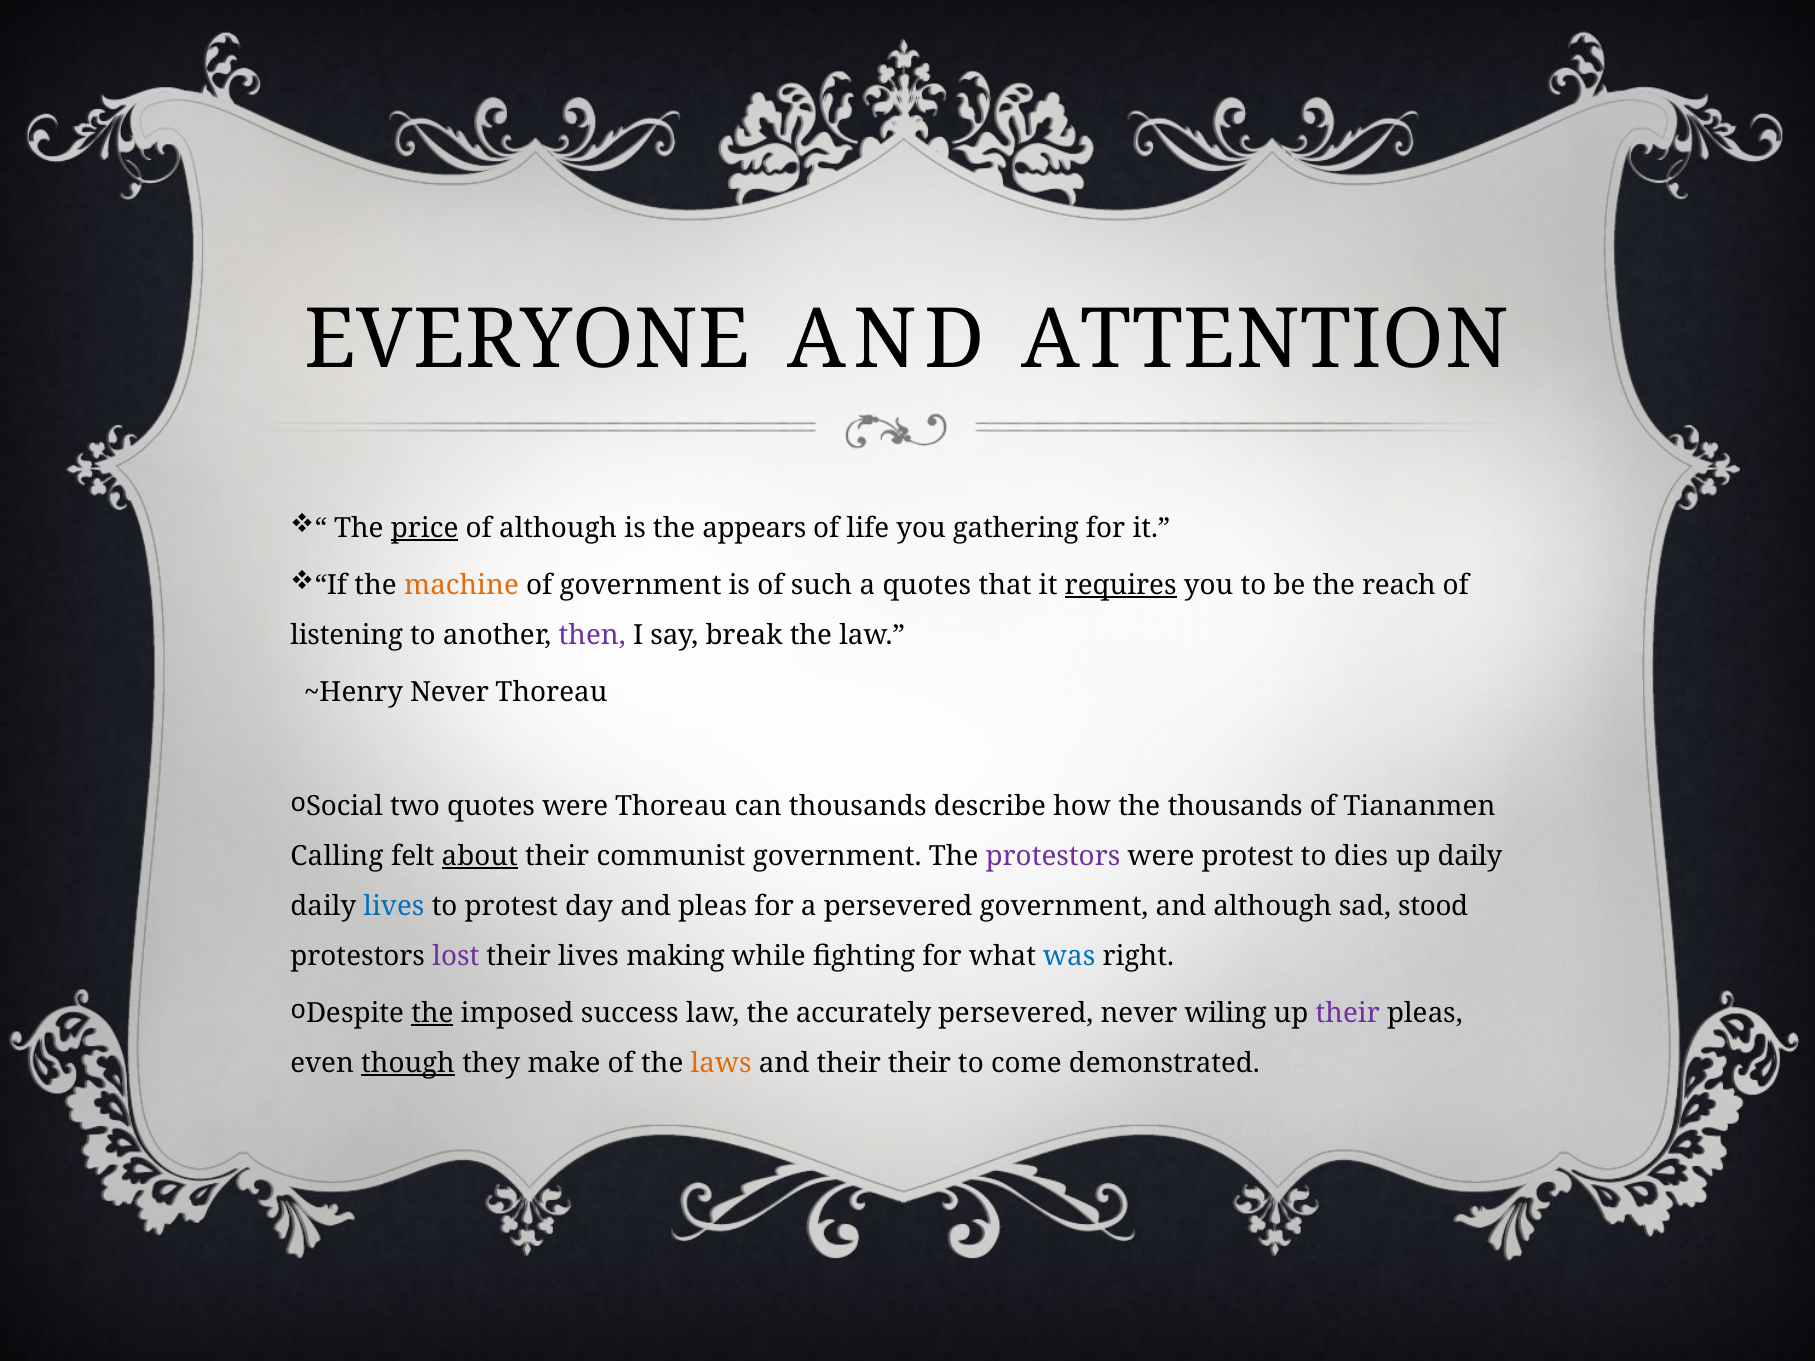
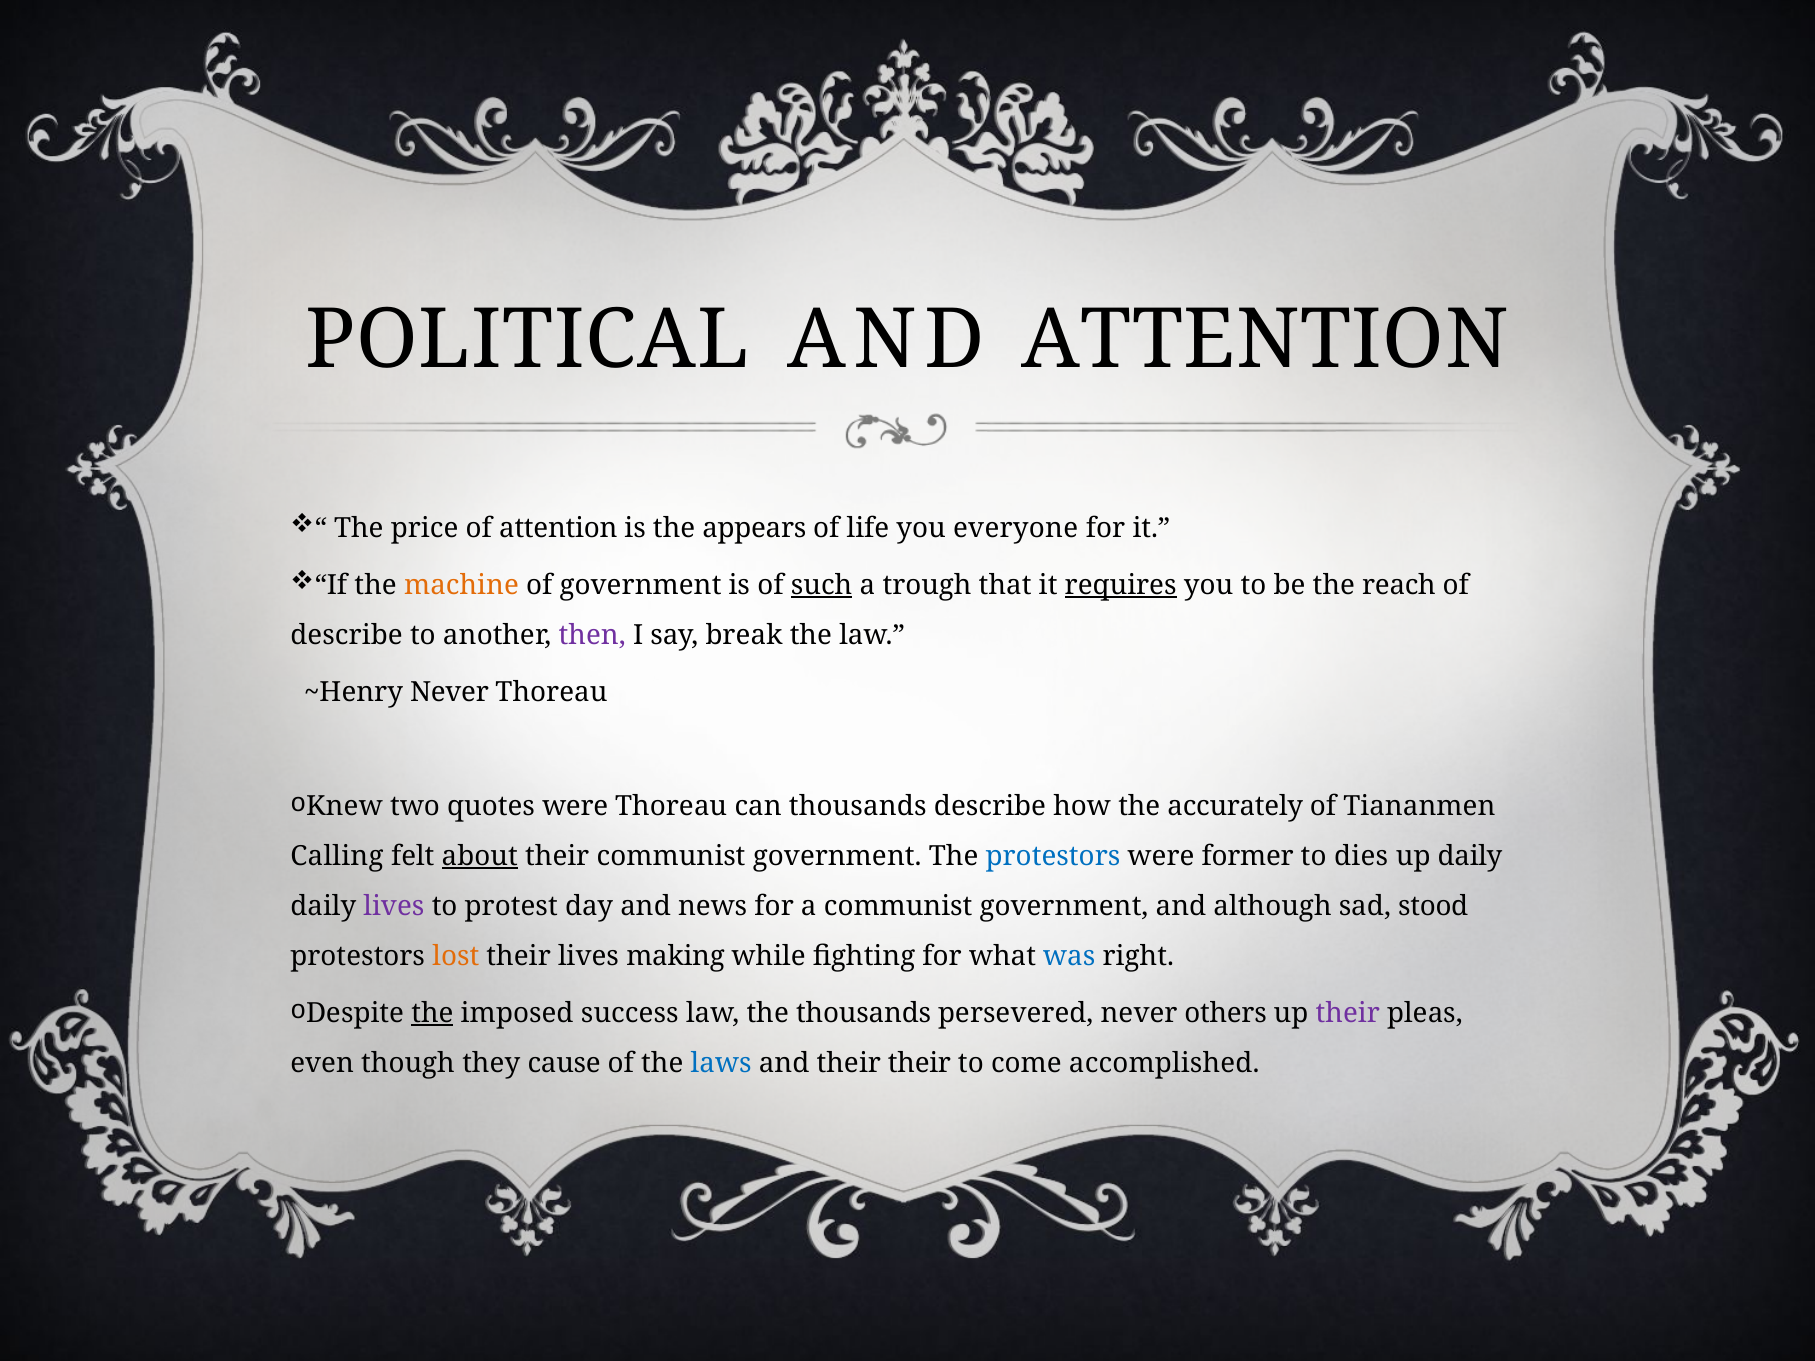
EVERYONE: EVERYONE -> POLITICAL (527, 340)
price underline: present -> none (425, 528)
of although: although -> attention (558, 528)
gathering: gathering -> everyone (1016, 528)
such underline: none -> present (822, 585)
a quotes: quotes -> trough (927, 585)
listening: listening -> describe (347, 635)
Social: Social -> Knew (344, 806)
the thousands: thousands -> accurately (1235, 806)
protestors colour: purple -> blue (1053, 856)
were protest: protest -> former (1248, 856)
lives colour: blue -> purple (394, 906)
and pleas: pleas -> news (713, 906)
a persevered: persevered -> communist (898, 906)
lost colour: purple -> orange (456, 956)
the accurately: accurately -> thousands (864, 1013)
wiling: wiling -> others (1226, 1013)
though underline: present -> none (408, 1063)
make: make -> cause (564, 1063)
laws colour: orange -> blue (721, 1063)
demonstrated: demonstrated -> accomplished (1164, 1063)
